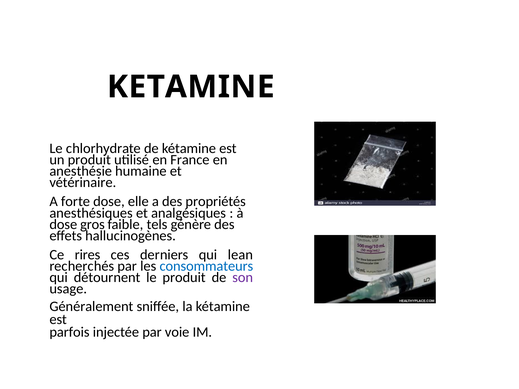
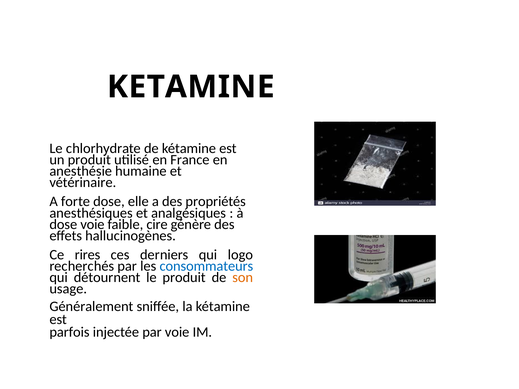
dose gros: gros -> voie (92, 224)
tels: tels -> cire (157, 224)
lean: lean -> logo (240, 255)
son colour: purple -> orange (243, 278)
